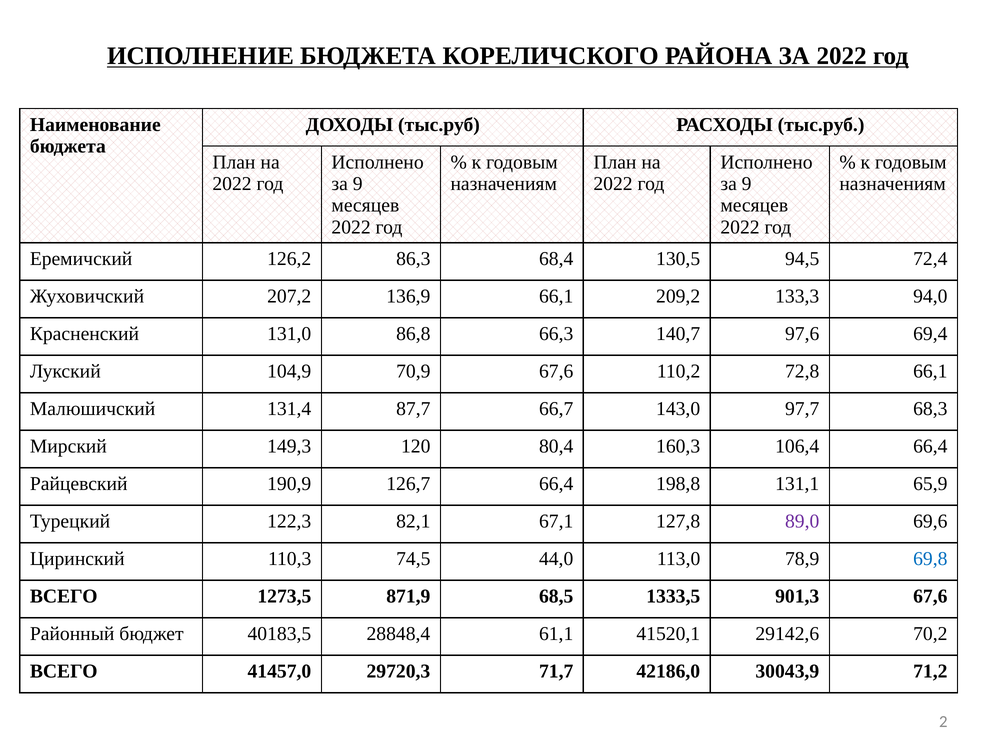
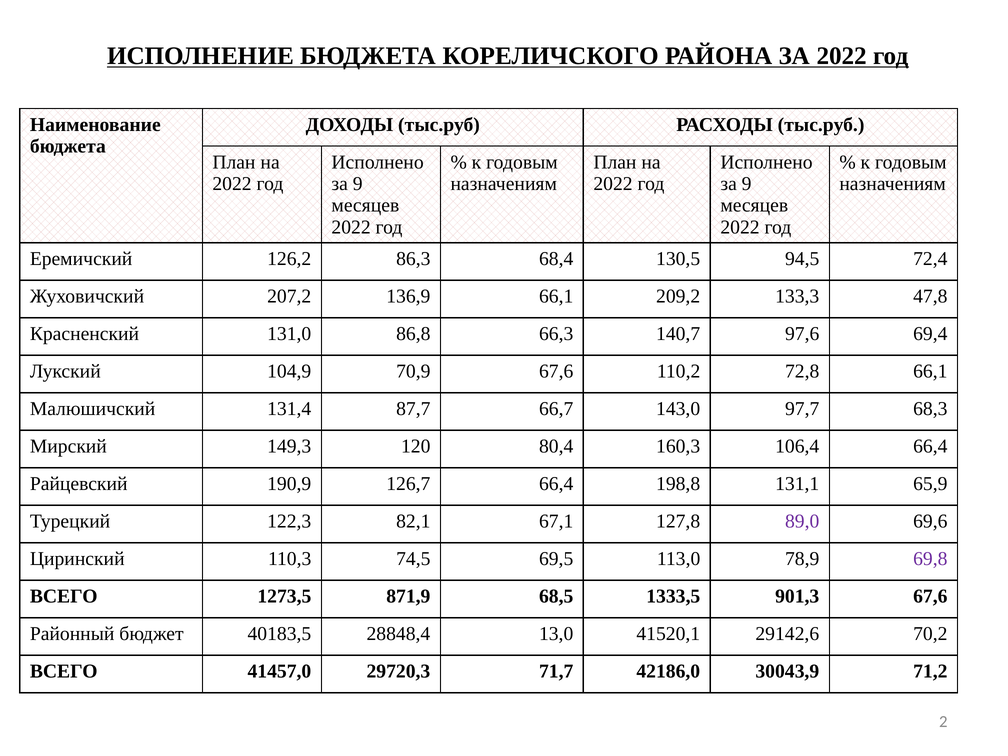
94,0: 94,0 -> 47,8 (930, 296)
44,0: 44,0 -> 69,5 (556, 559)
69,8 colour: blue -> purple (930, 559)
61,1: 61,1 -> 13,0 (556, 634)
